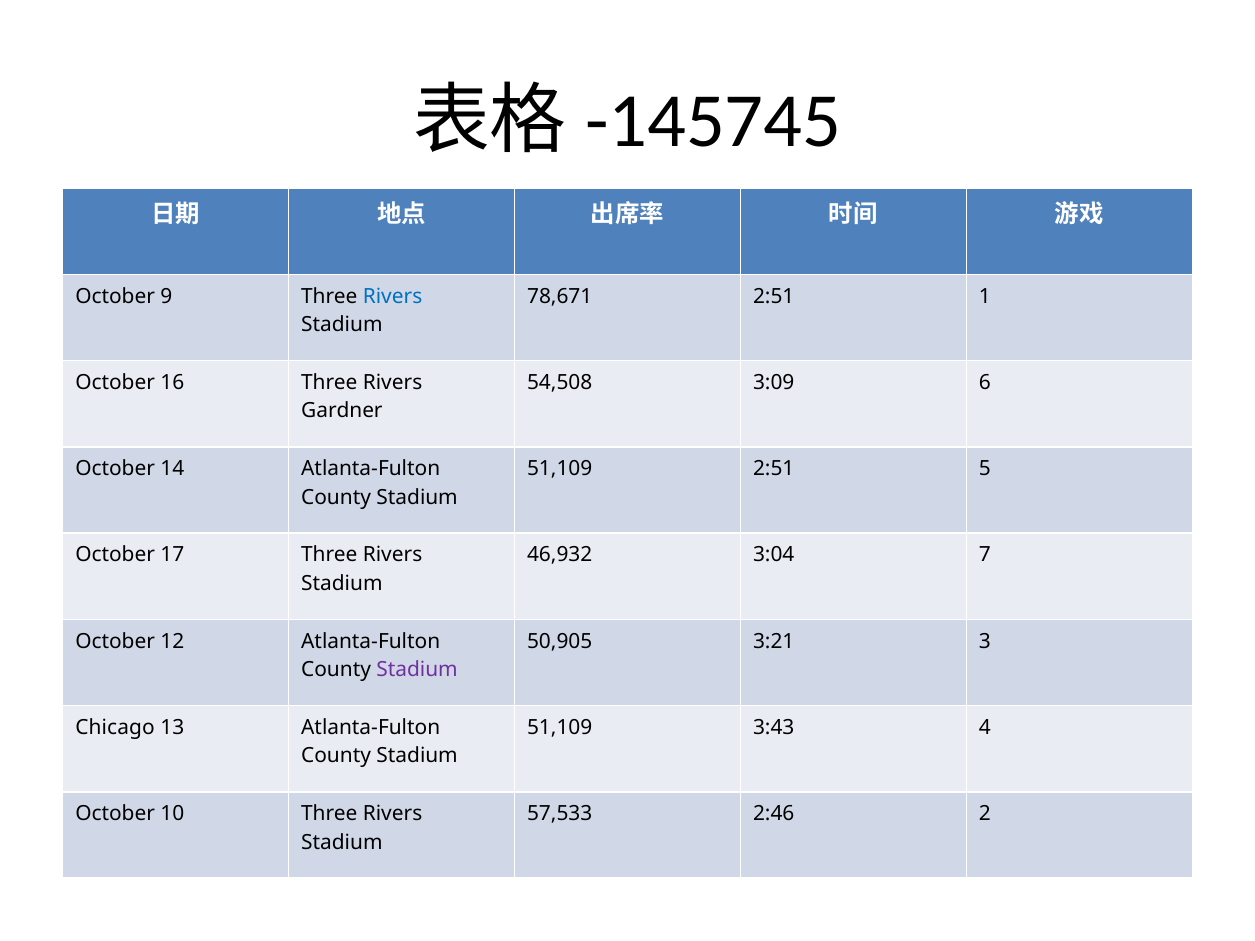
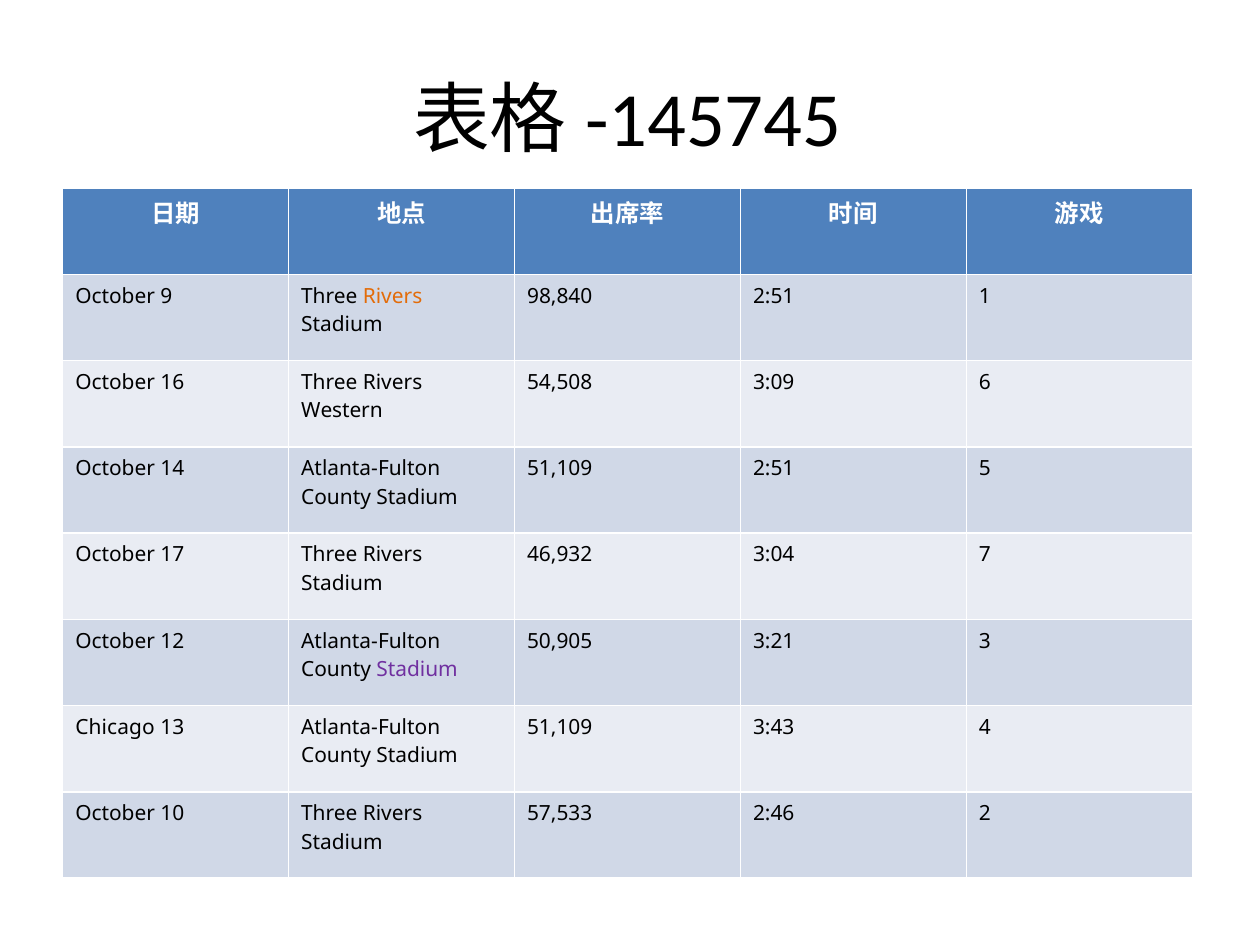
Rivers colour: blue -> orange (393, 296)
78,671: 78,671 -> 98,840 (560, 296)
Gardner: Gardner -> Western (342, 411)
